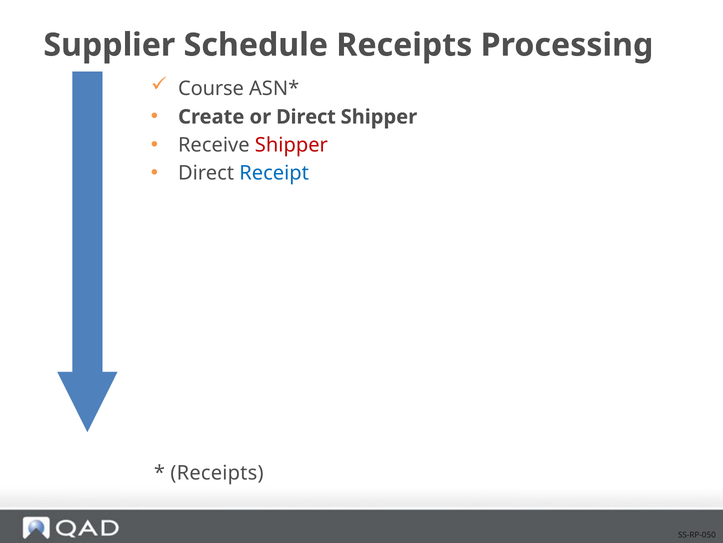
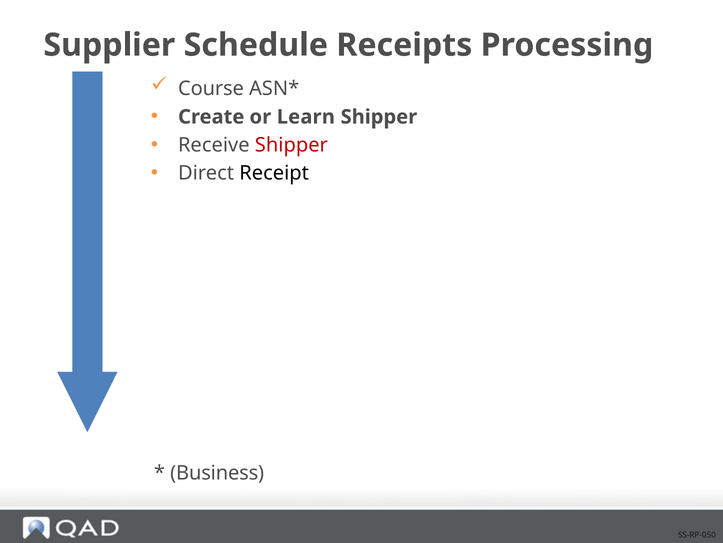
or Direct: Direct -> Learn (306, 117)
Receipt colour: blue -> black (274, 173)
Receipts: Receipts -> Business (217, 472)
